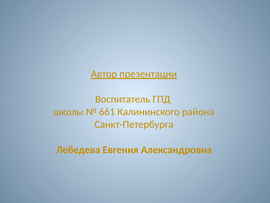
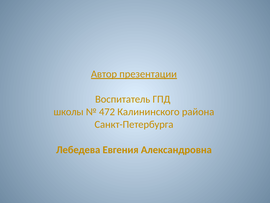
661: 661 -> 472 (107, 112)
